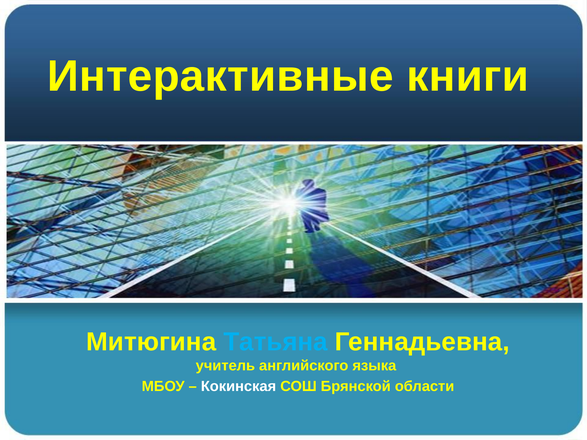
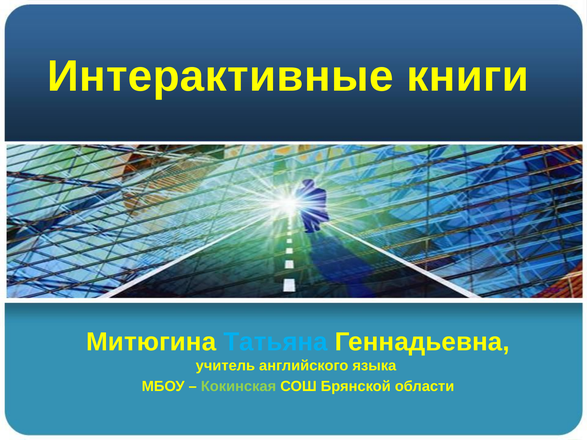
Кокинская colour: white -> light green (239, 386)
